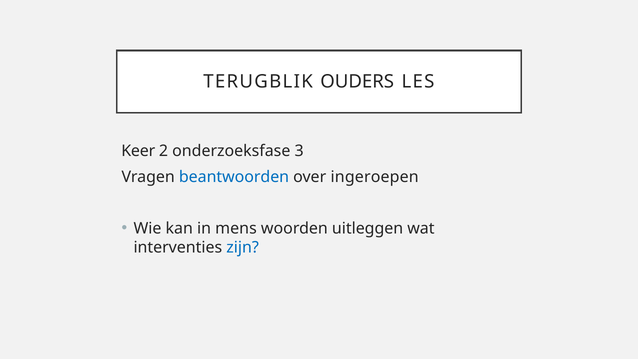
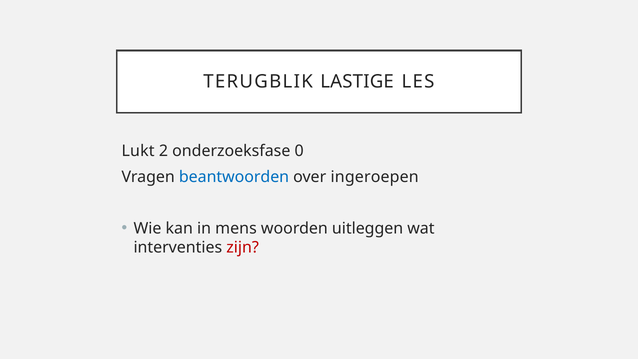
OUDERS: OUDERS -> LASTIGE (357, 81)
Keer: Keer -> Lukt (138, 151)
3: 3 -> 0 (299, 151)
zijn colour: blue -> red (243, 248)
